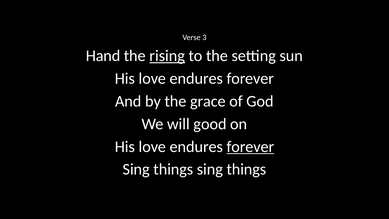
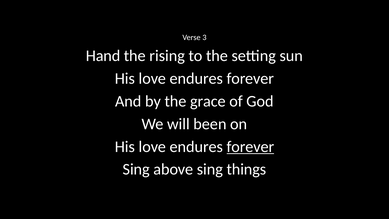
rising underline: present -> none (167, 56)
good: good -> been (210, 124)
things: things -> above (173, 169)
